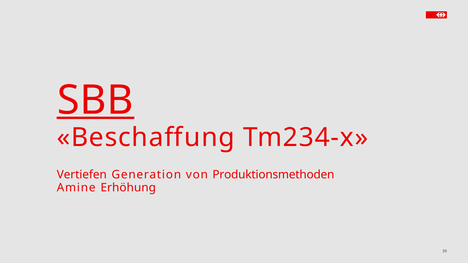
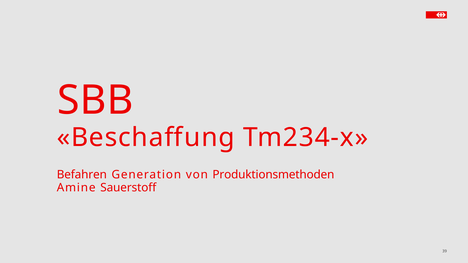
SBB underline: present -> none (95, 100)
Vertiefen: Vertiefen -> Befahren (82, 175)
Erhöhung: Erhöhung -> Sauerstoff (128, 188)
